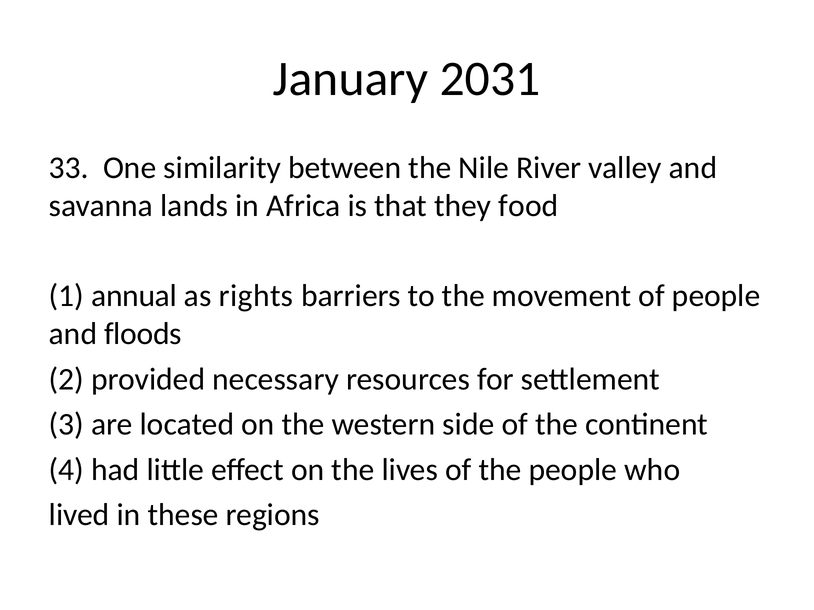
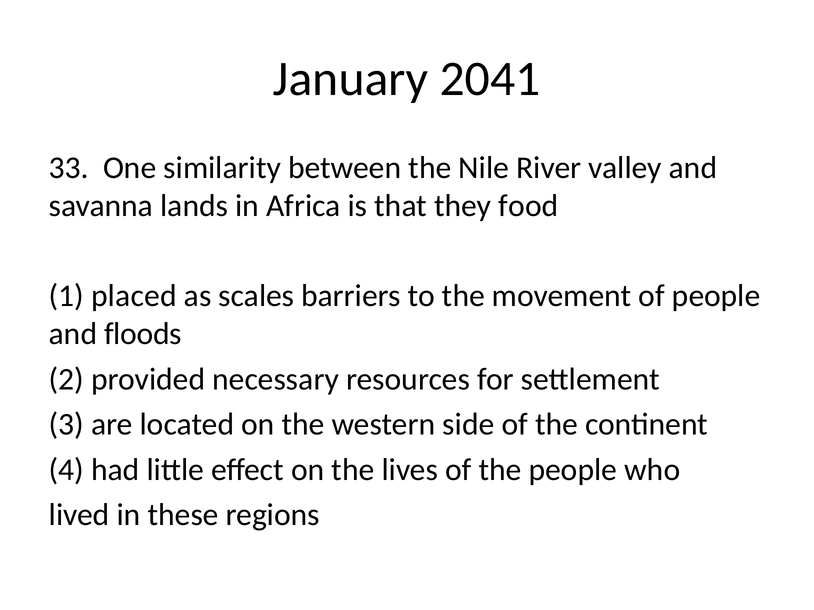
2031: 2031 -> 2041 (490, 79)
annual: annual -> placed (134, 296)
rights: rights -> scales (256, 296)
